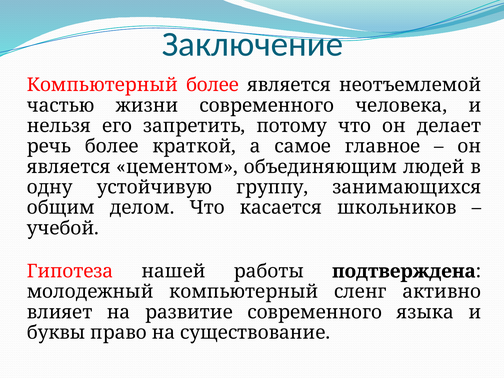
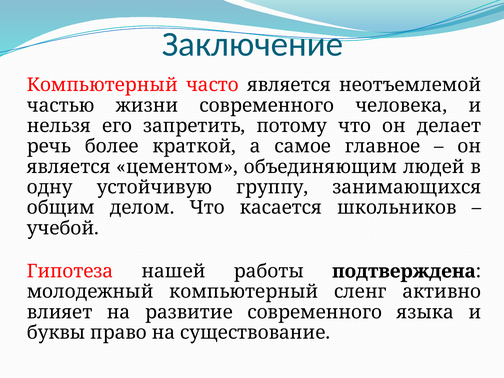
Компьютерный более: более -> часто (212, 85)
